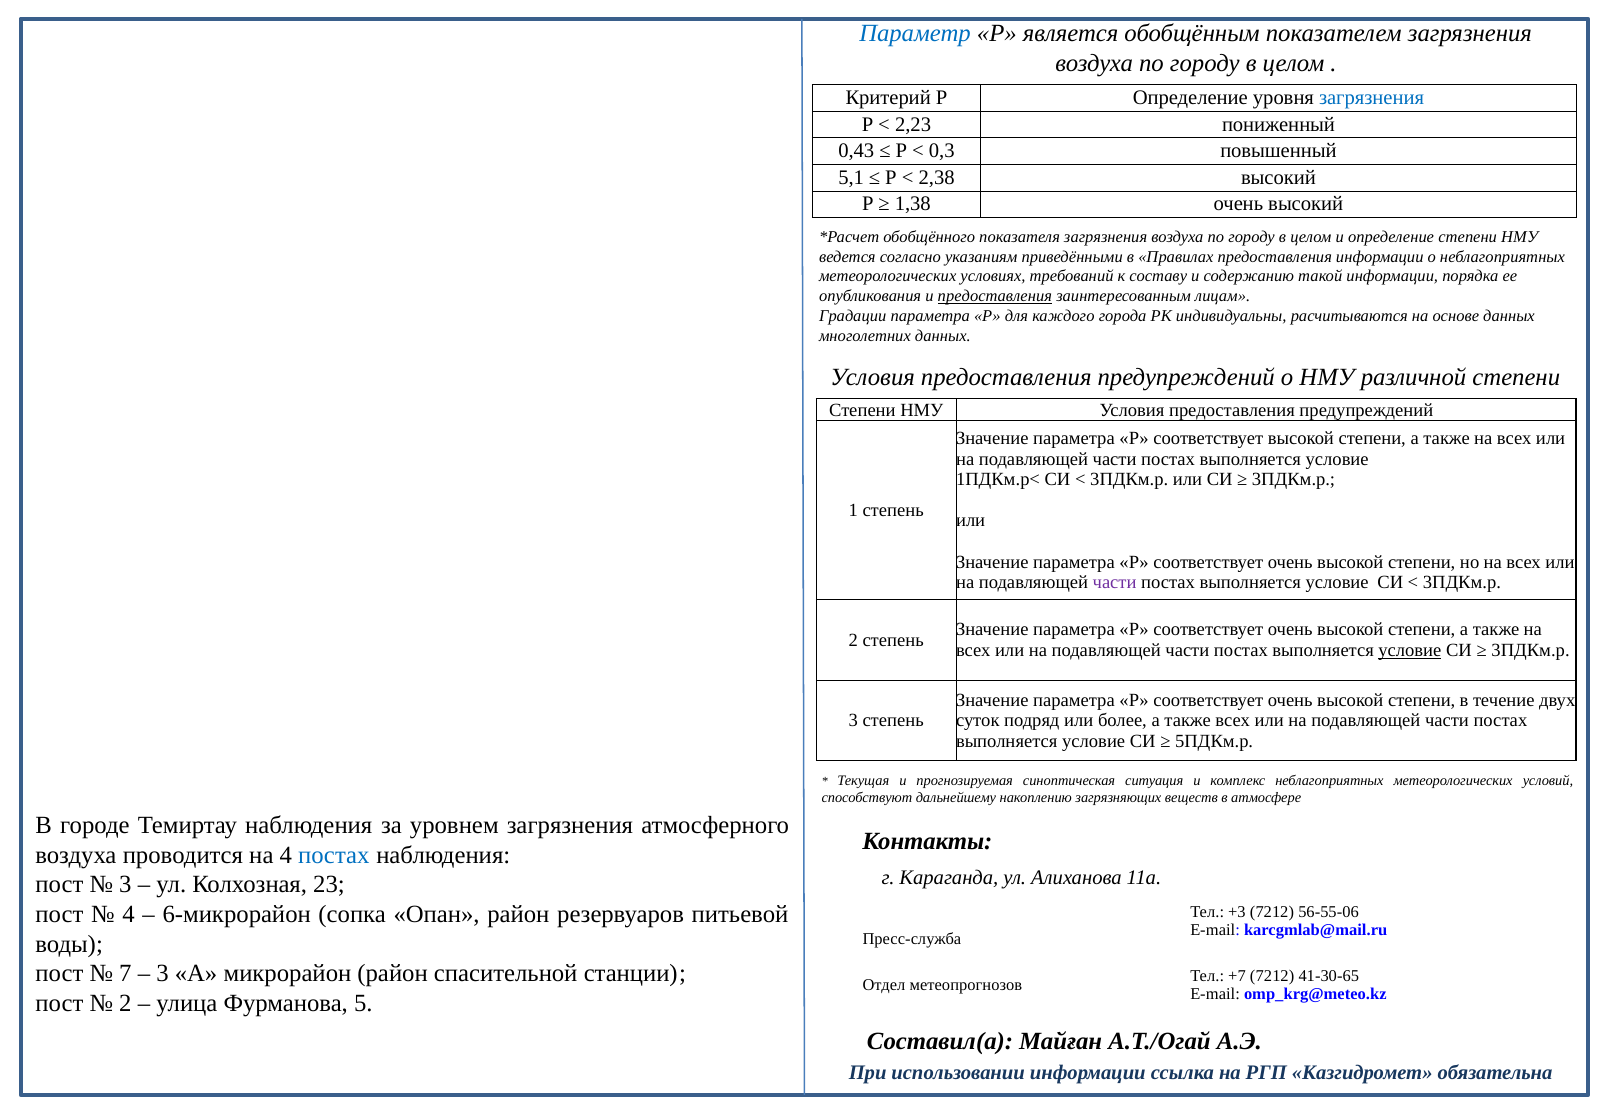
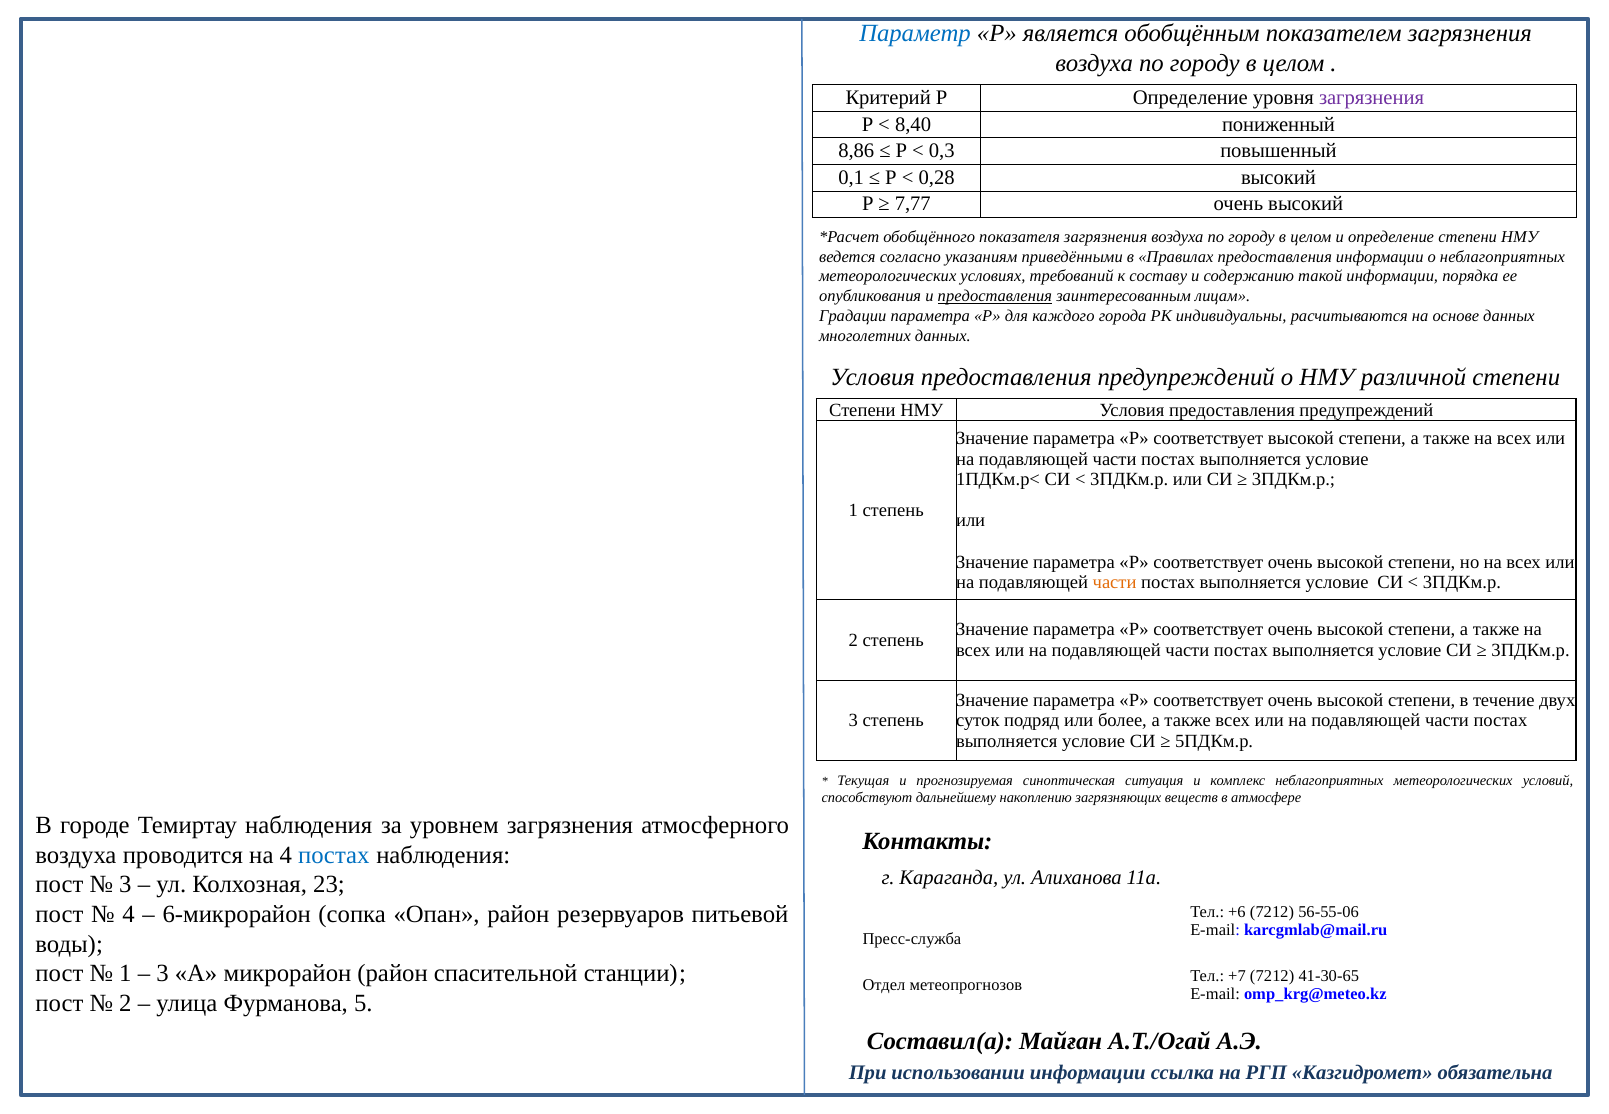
загрязнения colour: blue -> purple (1372, 98)
2,23: 2,23 -> 8,40 (913, 124)
0,43: 0,43 -> 8,86 (856, 151)
5,1: 5,1 -> 0,1 (851, 177)
2,38: 2,38 -> 0,28 (937, 177)
1,38: 1,38 -> 7,77 (913, 204)
части colour: purple -> orange (1115, 582)
условие underline: present -> none (1410, 650)
+3: +3 -> +6 (1237, 912)
7: 7 -> 1 (125, 974)
